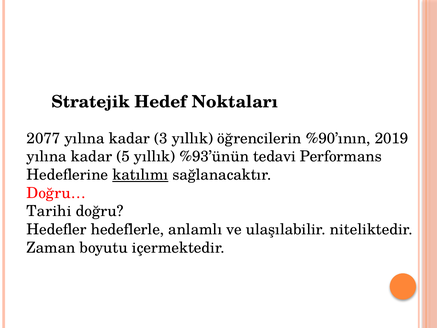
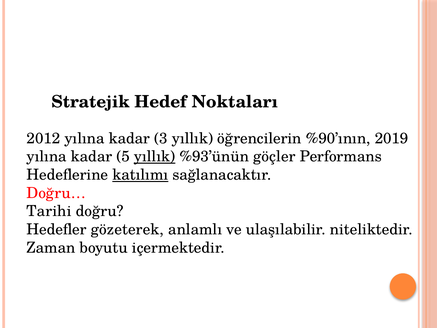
2077: 2077 -> 2012 (43, 138)
yıllık underline: none -> present (155, 157)
tedavi: tedavi -> göçler (274, 157)
hedeflerle: hedeflerle -> gözeterek (127, 229)
